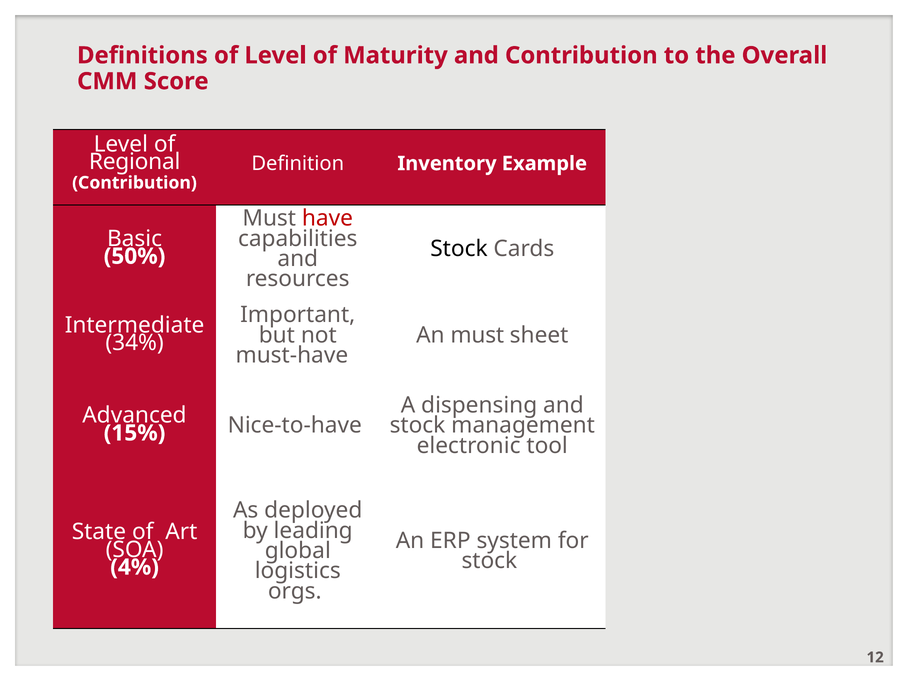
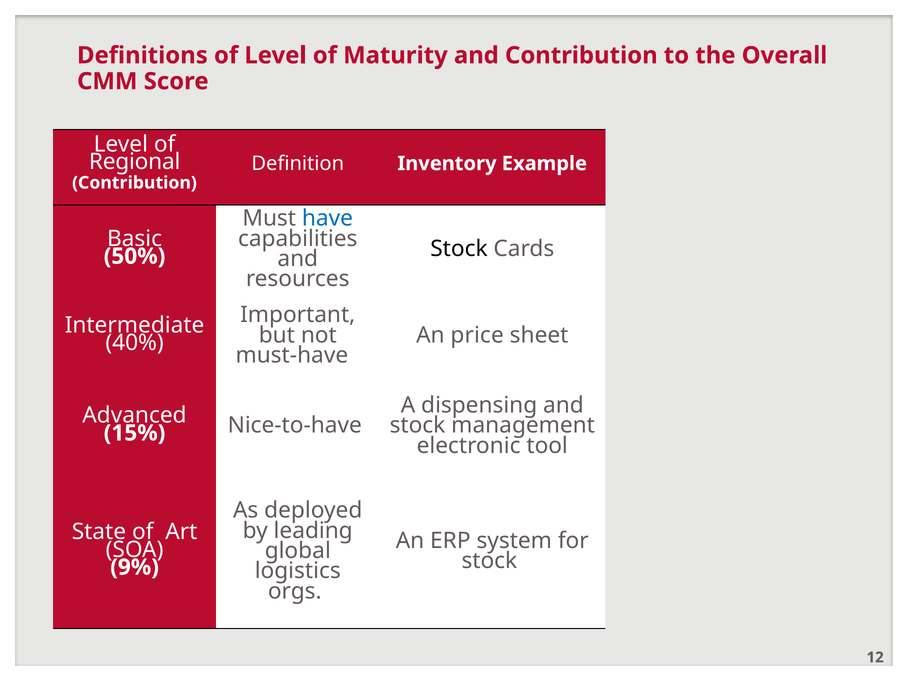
have colour: red -> blue (327, 218)
An must: must -> price (477, 335)
34%: 34% -> 40% (135, 343)
4%: 4% -> 9% (135, 567)
